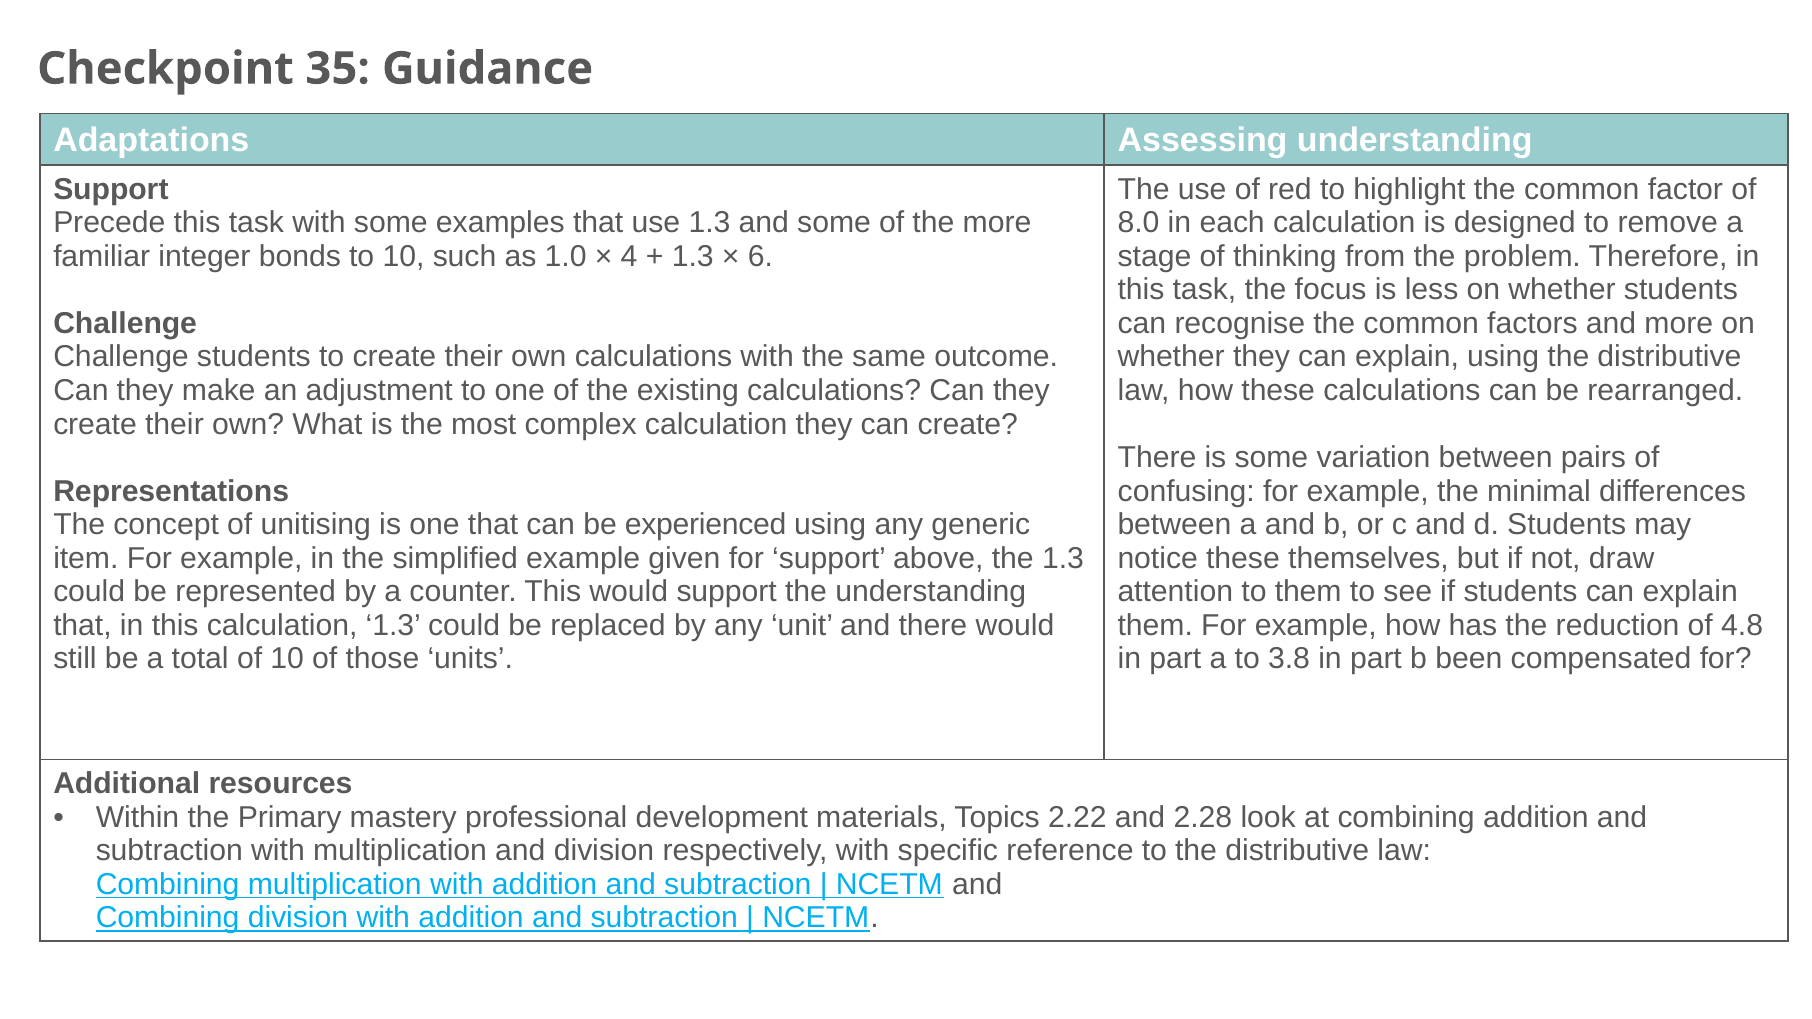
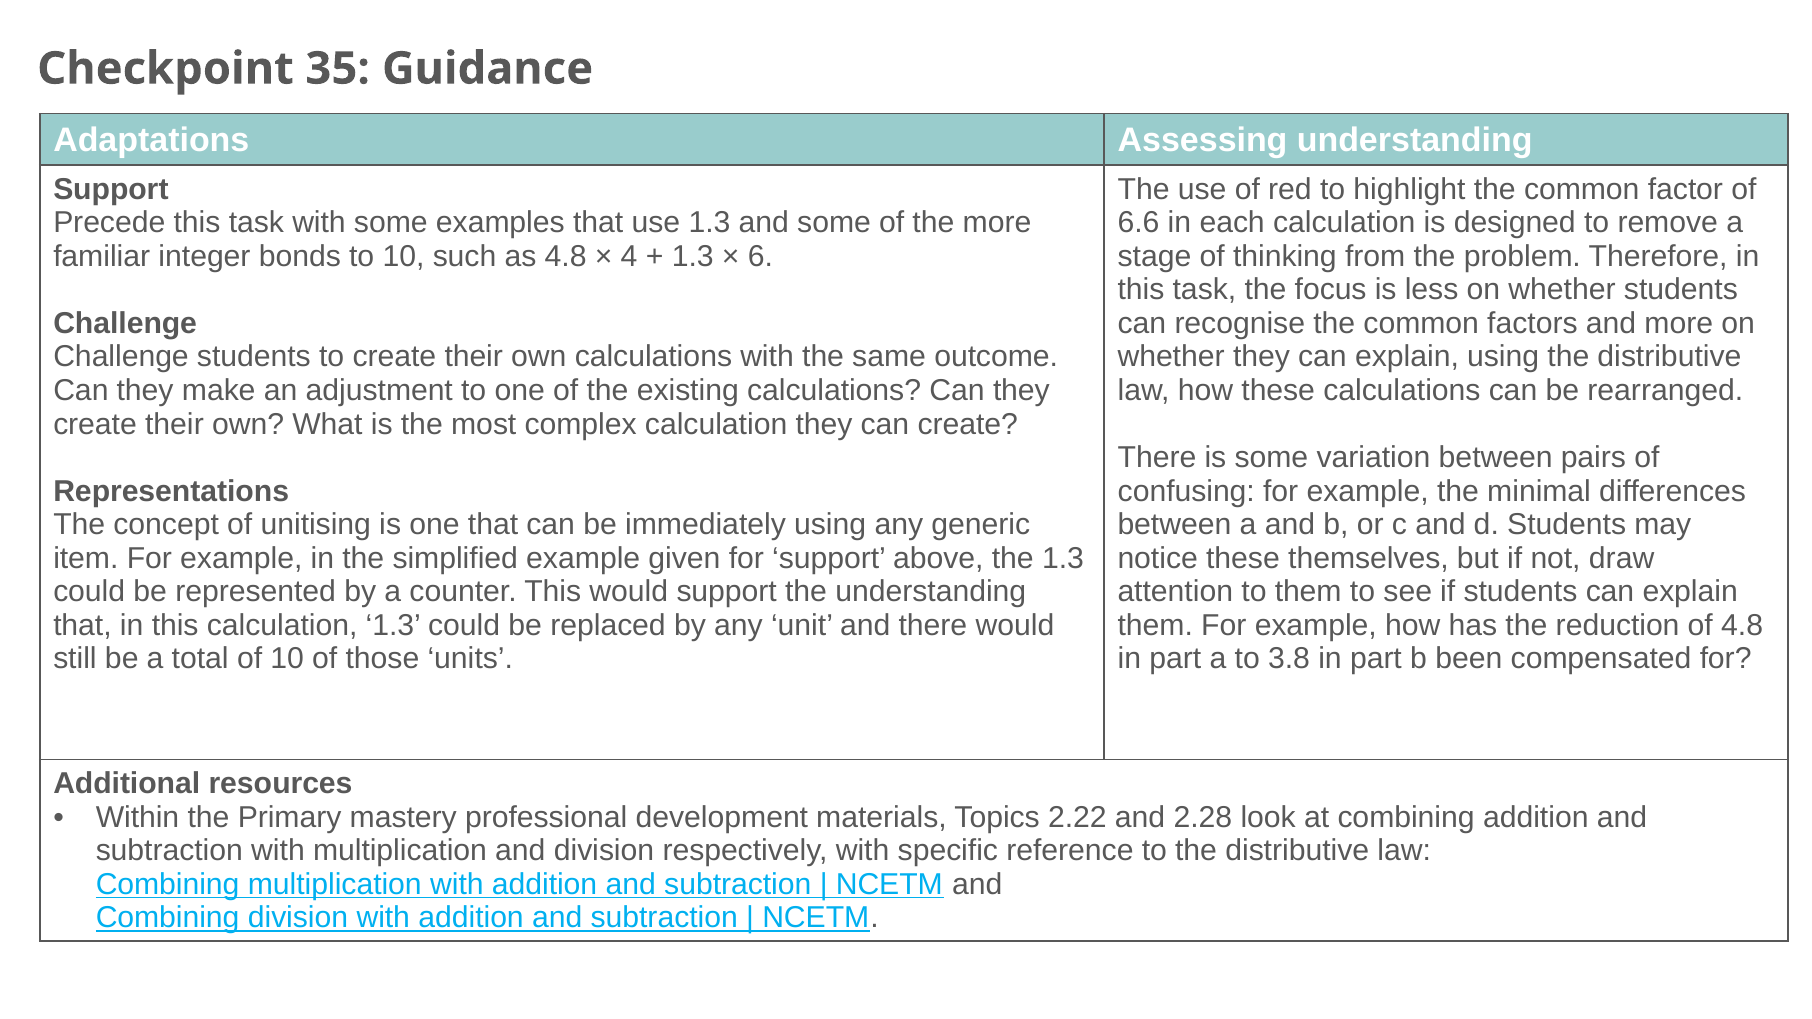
8.0: 8.0 -> 6.6 (1139, 223)
as 1.0: 1.0 -> 4.8 (566, 256)
experienced: experienced -> immediately (706, 525)
